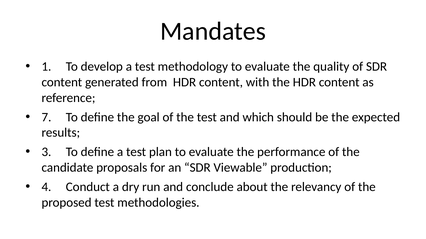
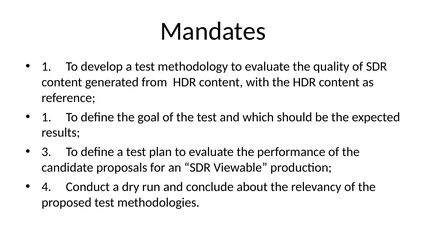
7: 7 -> 1 (46, 117)
